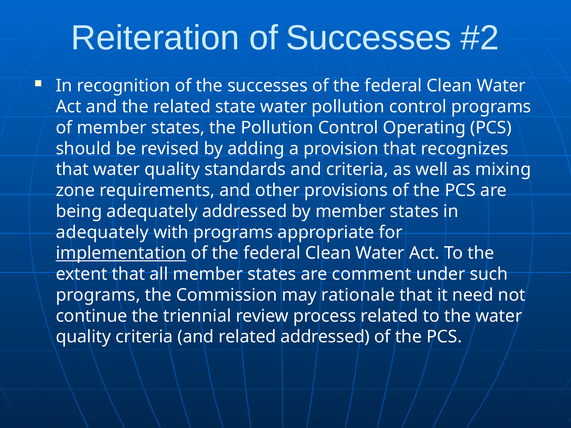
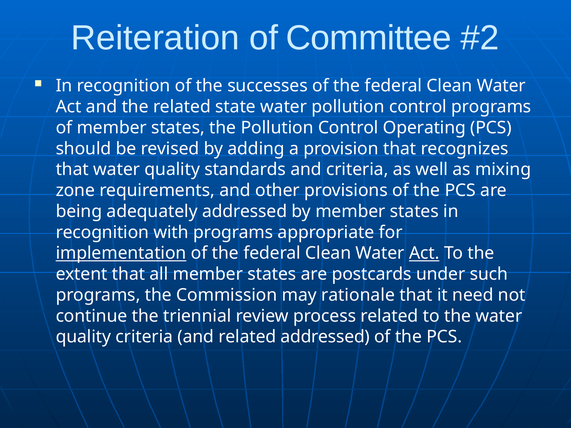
of Successes: Successes -> Committee (369, 38)
adequately: adequately -> recognition (102, 232)
Act underline: none -> present (424, 253)
comment: comment -> postcards (372, 274)
